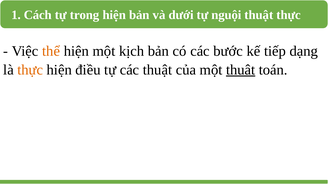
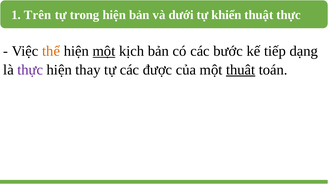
Cách: Cách -> Trên (38, 15)
nguội: nguội -> khiển (226, 15)
một underline: none -> present (104, 51)
thực colour: orange -> purple (30, 70)
điều: điều -> thay (88, 70)
các thuật: thuật -> được (157, 70)
